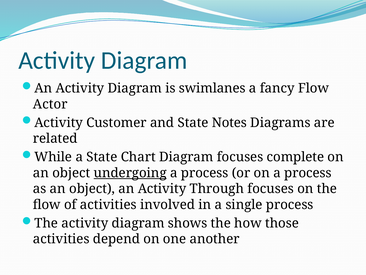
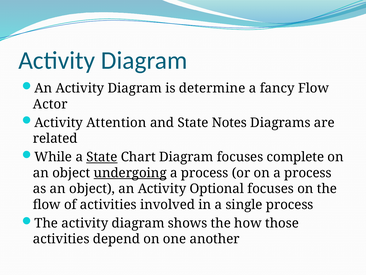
swimlanes: swimlanes -> determine (212, 88)
Customer: Customer -> Attention (116, 122)
State underline: none -> present (102, 157)
Through: Through -> Optional (217, 188)
